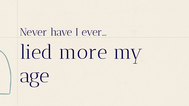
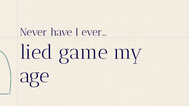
more: more -> game (83, 52)
